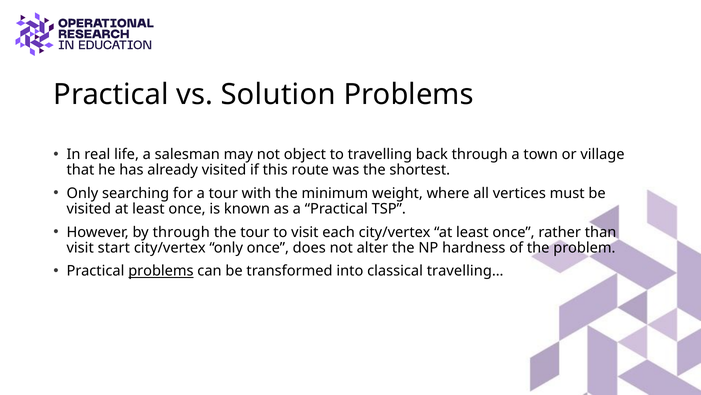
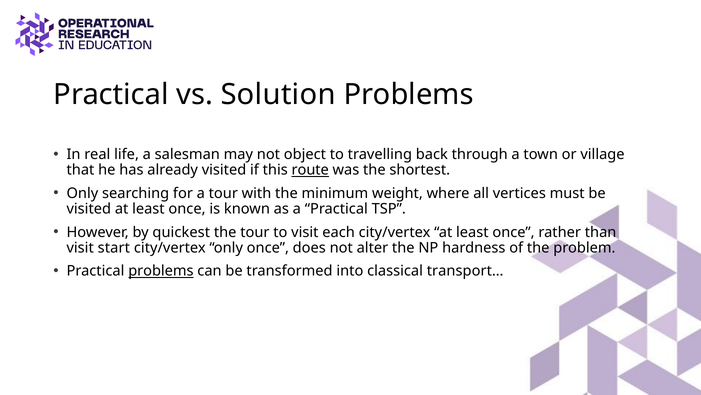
route underline: none -> present (310, 170)
by through: through -> quickest (181, 232)
travelling…: travelling… -> transport… (465, 271)
